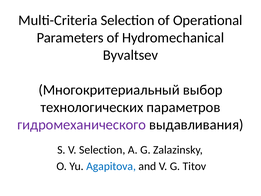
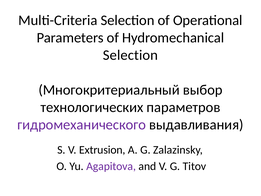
Byvaltsev: Byvaltsev -> Selection (130, 55)
V Selection: Selection -> Extrusion (102, 150)
Agapitova colour: blue -> purple (111, 166)
